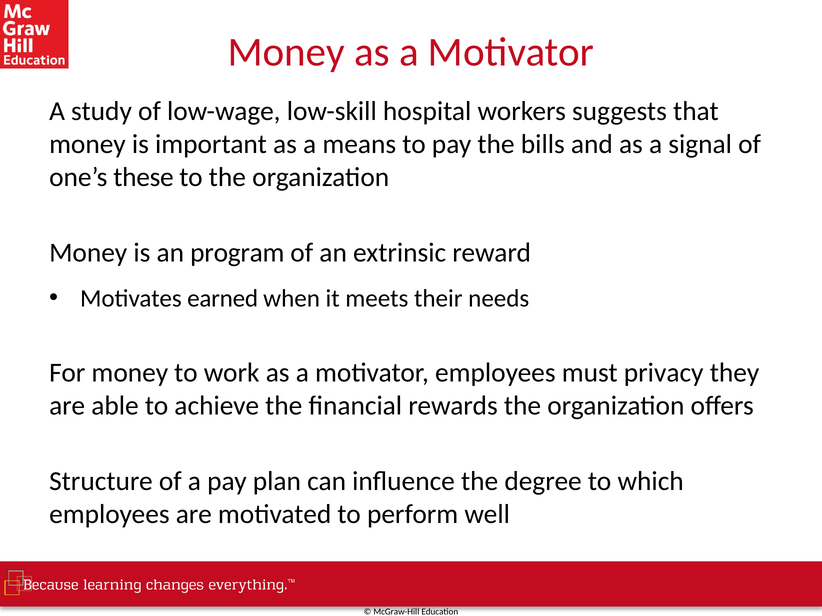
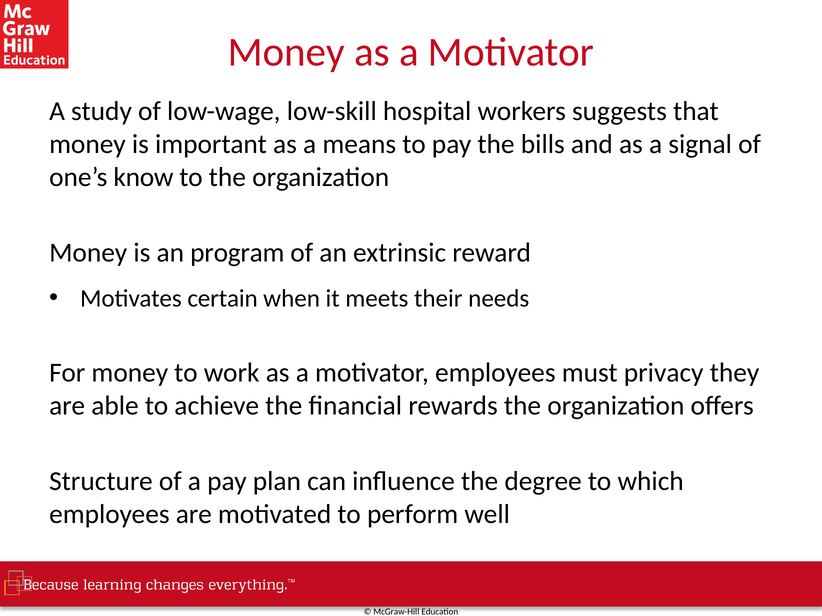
these: these -> know (144, 177)
earned: earned -> certain (223, 299)
